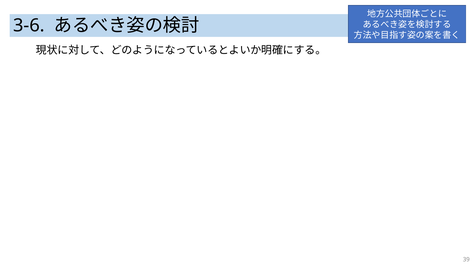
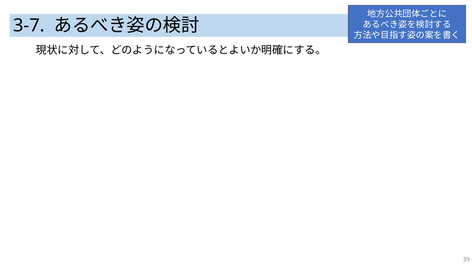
3-6: 3-6 -> 3-7 (29, 26)
